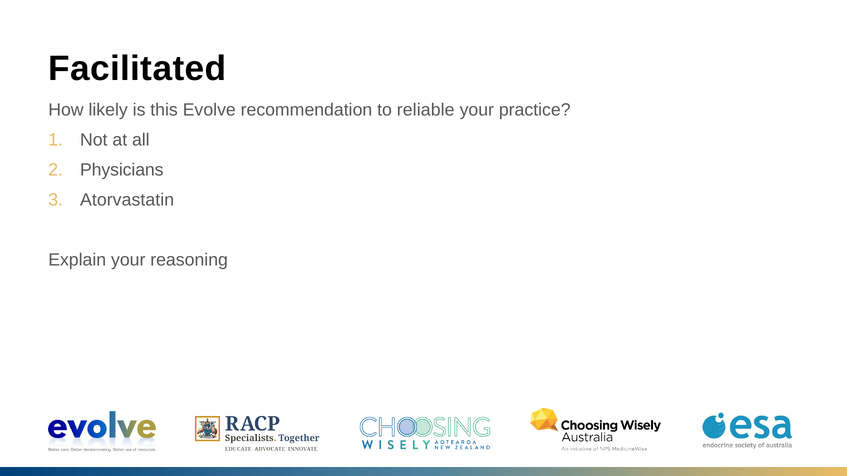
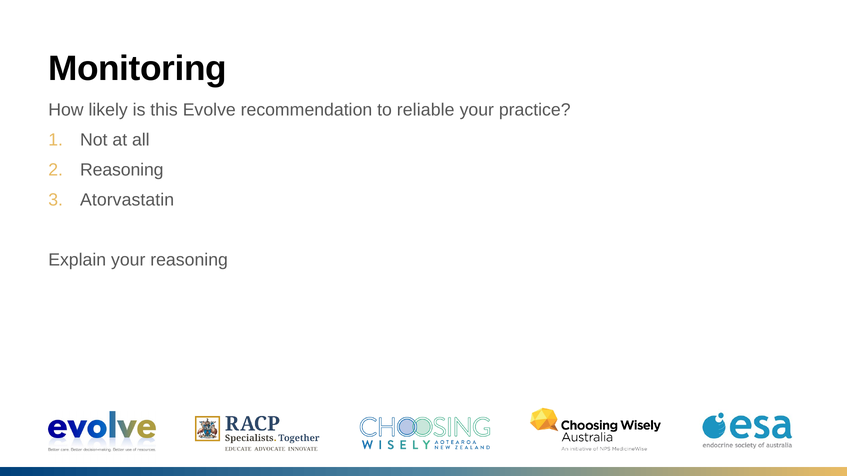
Facilitated: Facilitated -> Monitoring (138, 69)
Physicians: Physicians -> Reasoning (122, 170)
